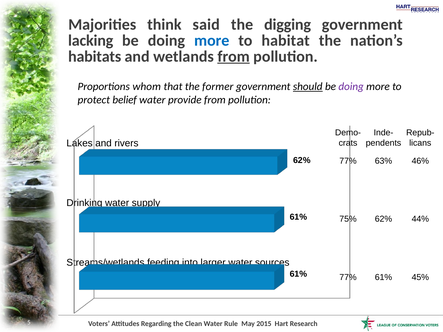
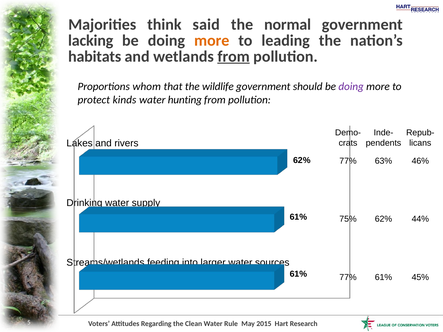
digging: digging -> normal (288, 24)
more colour: blue -> orange (212, 40)
habitat: habitat -> leading (286, 40)
former: former -> wildlife (218, 87)
should underline: present -> none (308, 87)
belief: belief -> kinds (125, 100)
provide: provide -> hunting (185, 100)
